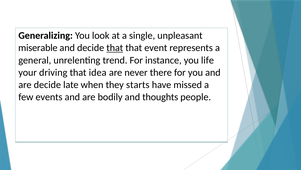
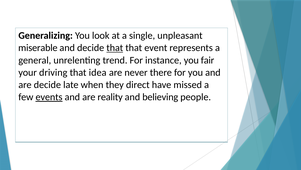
life: life -> fair (208, 60)
starts: starts -> direct (138, 84)
events underline: none -> present (49, 97)
bodily: bodily -> reality (110, 97)
thoughts: thoughts -> believing (160, 97)
